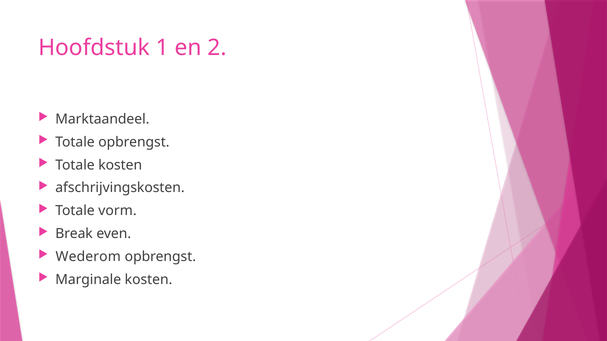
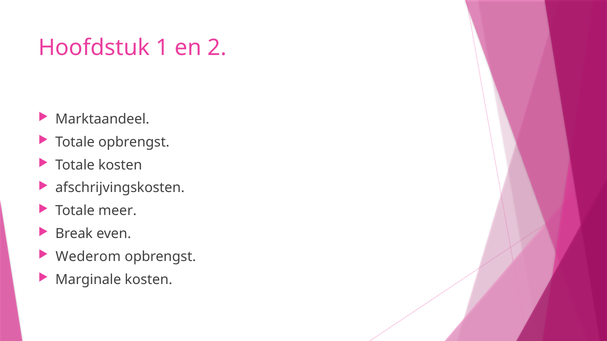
vorm: vorm -> meer (117, 211)
